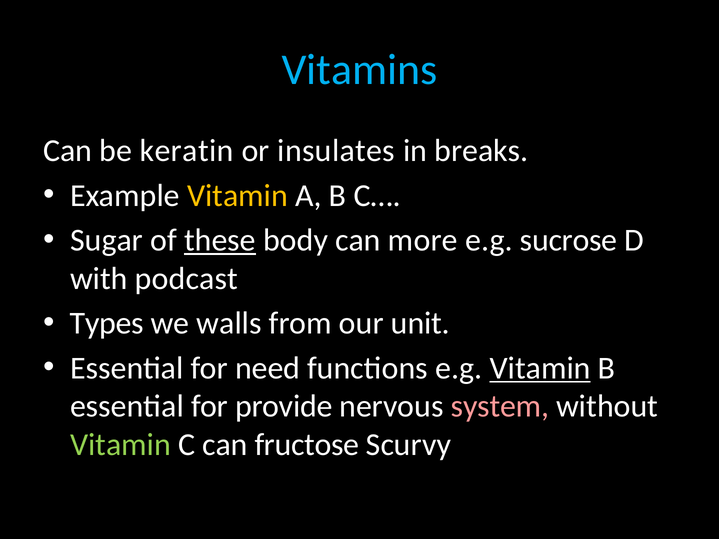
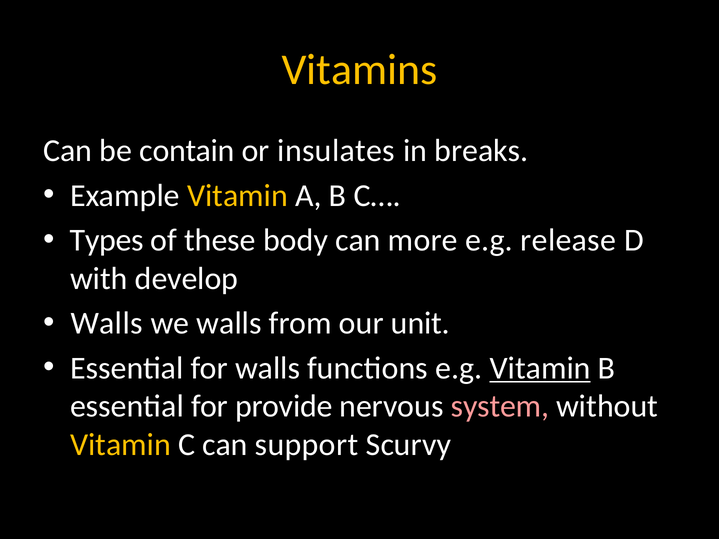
Vitamins colour: light blue -> yellow (359, 70)
keratin: keratin -> contain (187, 151)
Sugar: Sugar -> Types (107, 240)
these underline: present -> none (220, 240)
sucrose: sucrose -> release (568, 240)
podcast: podcast -> develop (187, 279)
Types: Types -> Walls (107, 323)
for need: need -> walls (268, 368)
Vitamin colour: light green -> yellow (121, 445)
fructose: fructose -> support (307, 445)
